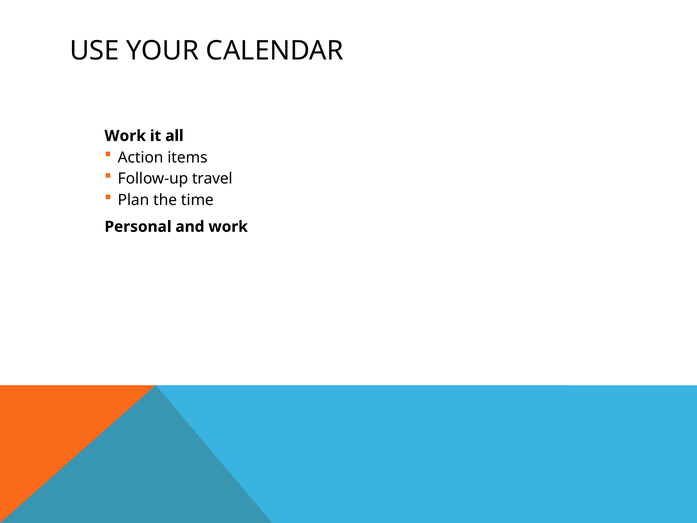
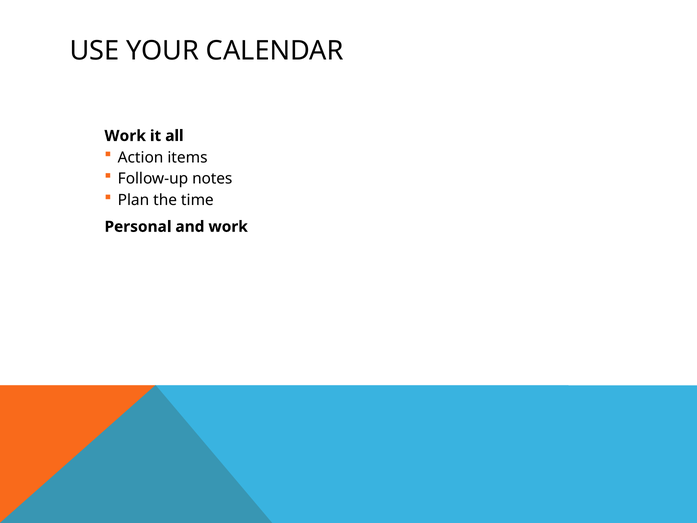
travel: travel -> notes (212, 179)
